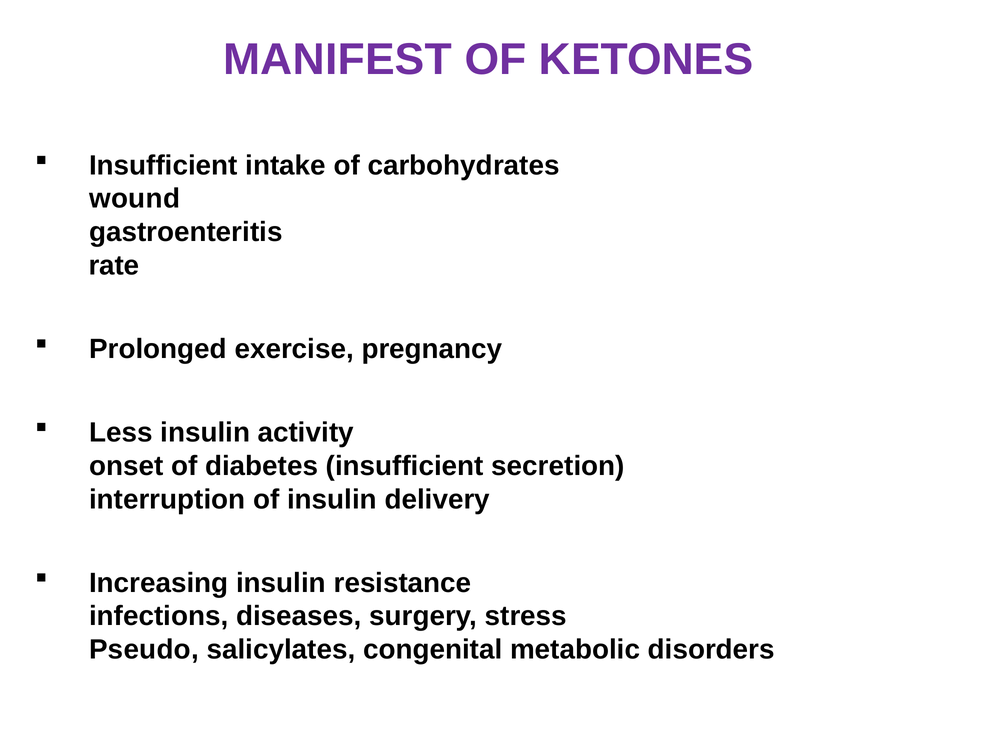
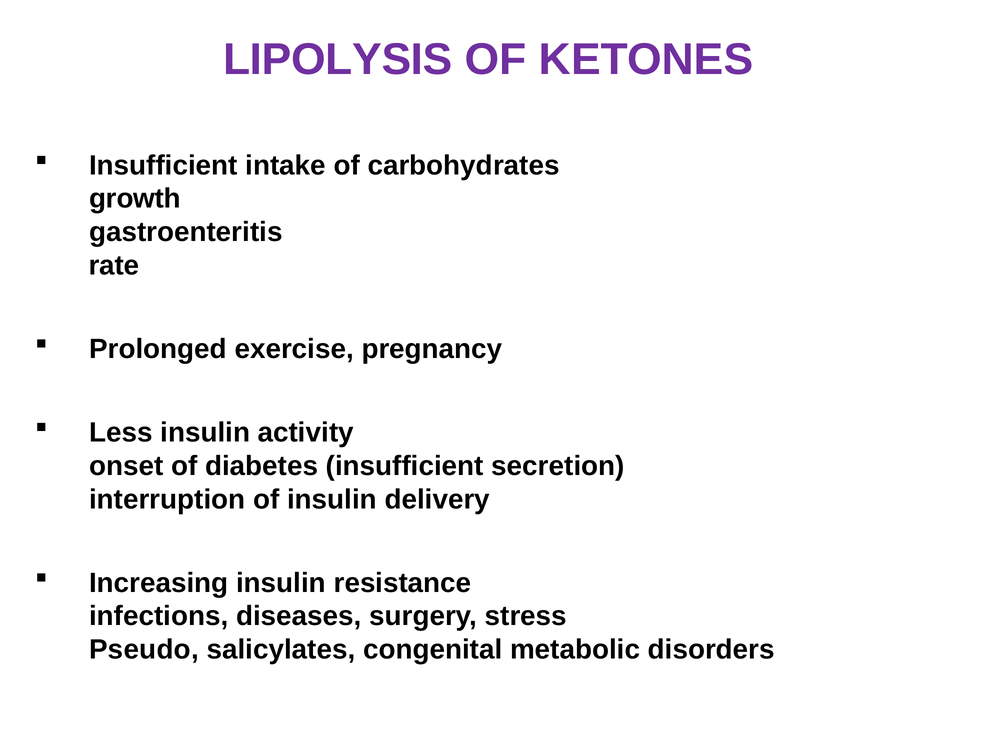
MANIFEST: MANIFEST -> LIPOLYSIS (338, 60)
wound: wound -> growth (135, 199)
